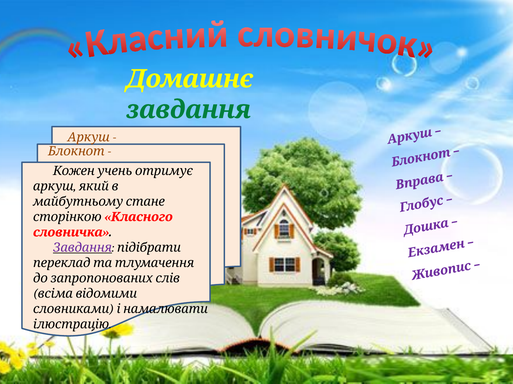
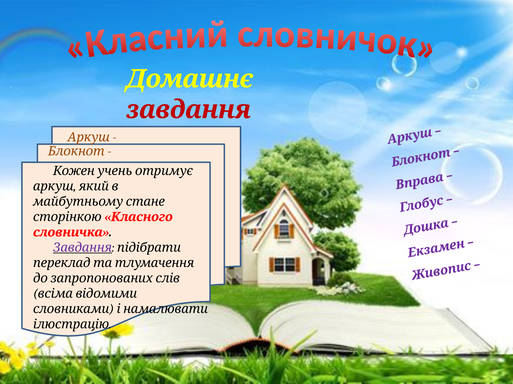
завдання colour: green -> red (189, 110)
